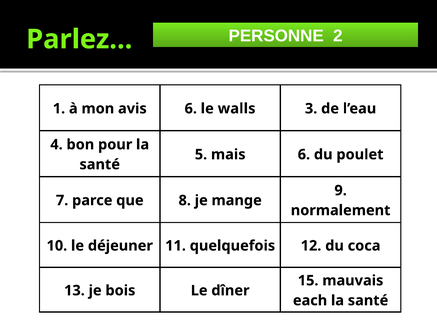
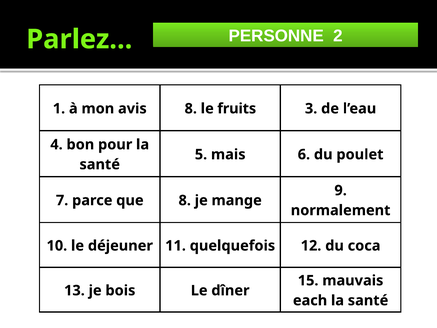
avis 6: 6 -> 8 (191, 109)
walls: walls -> fruits (237, 109)
